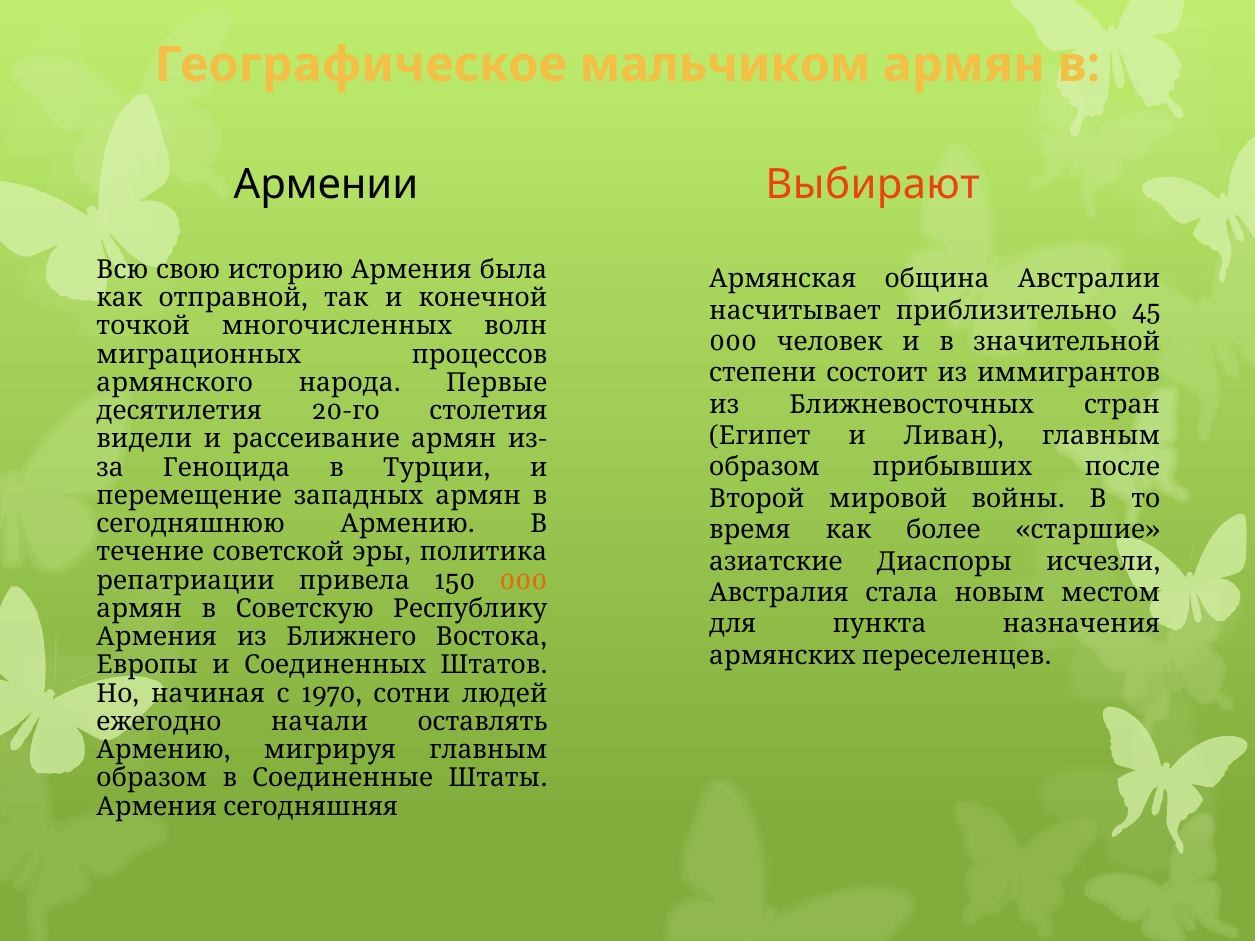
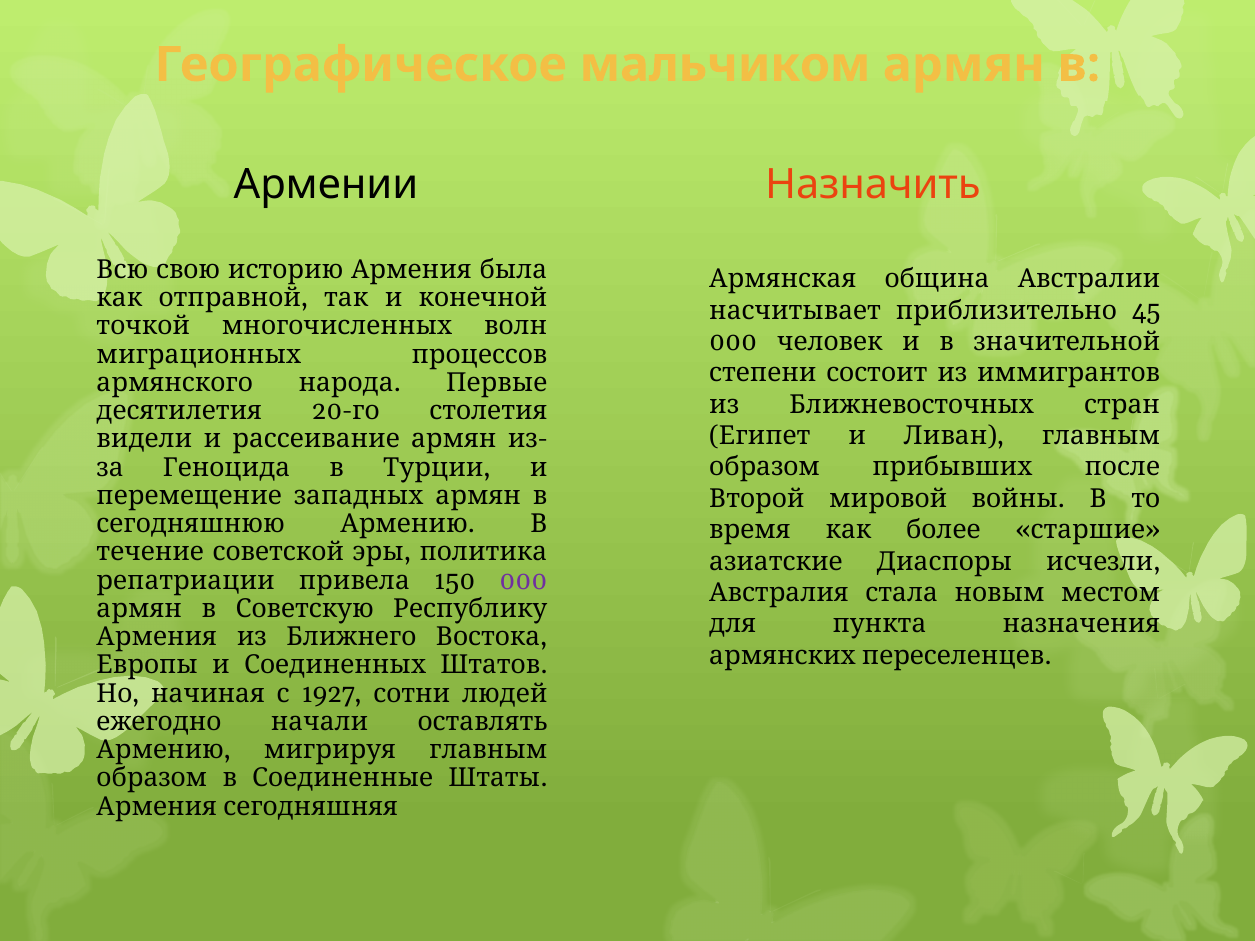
Выбирают: Выбирают -> Назначить (873, 185)
000 colour: orange -> purple (523, 581)
1970: 1970 -> 1927 (332, 694)
